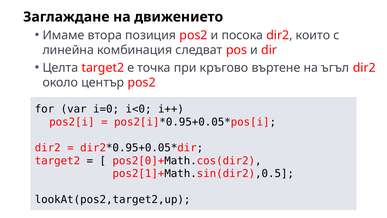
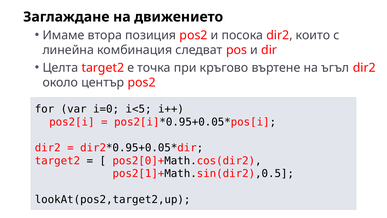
i<0: i<0 -> i<5 (139, 109)
